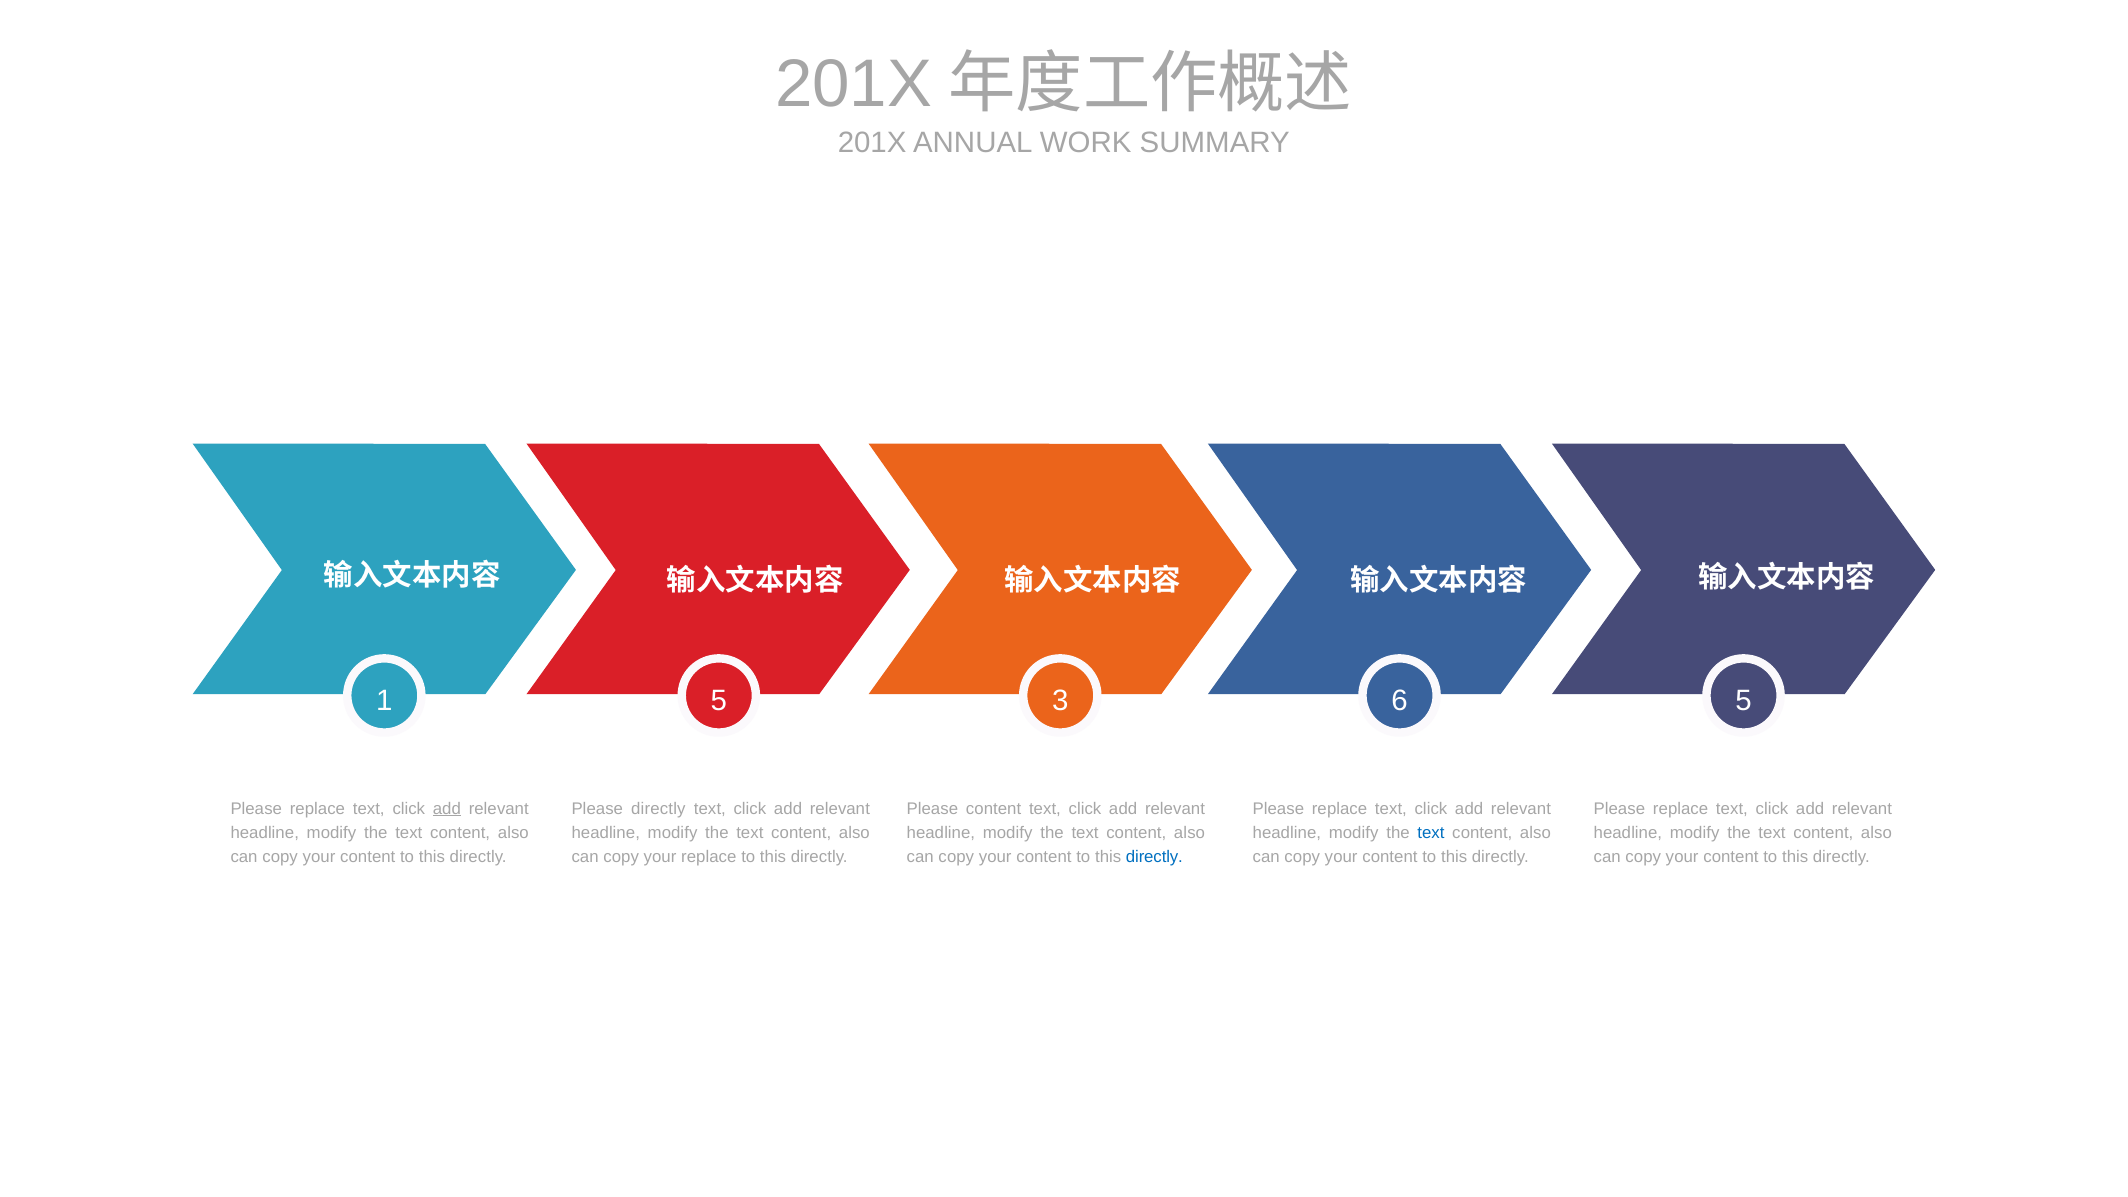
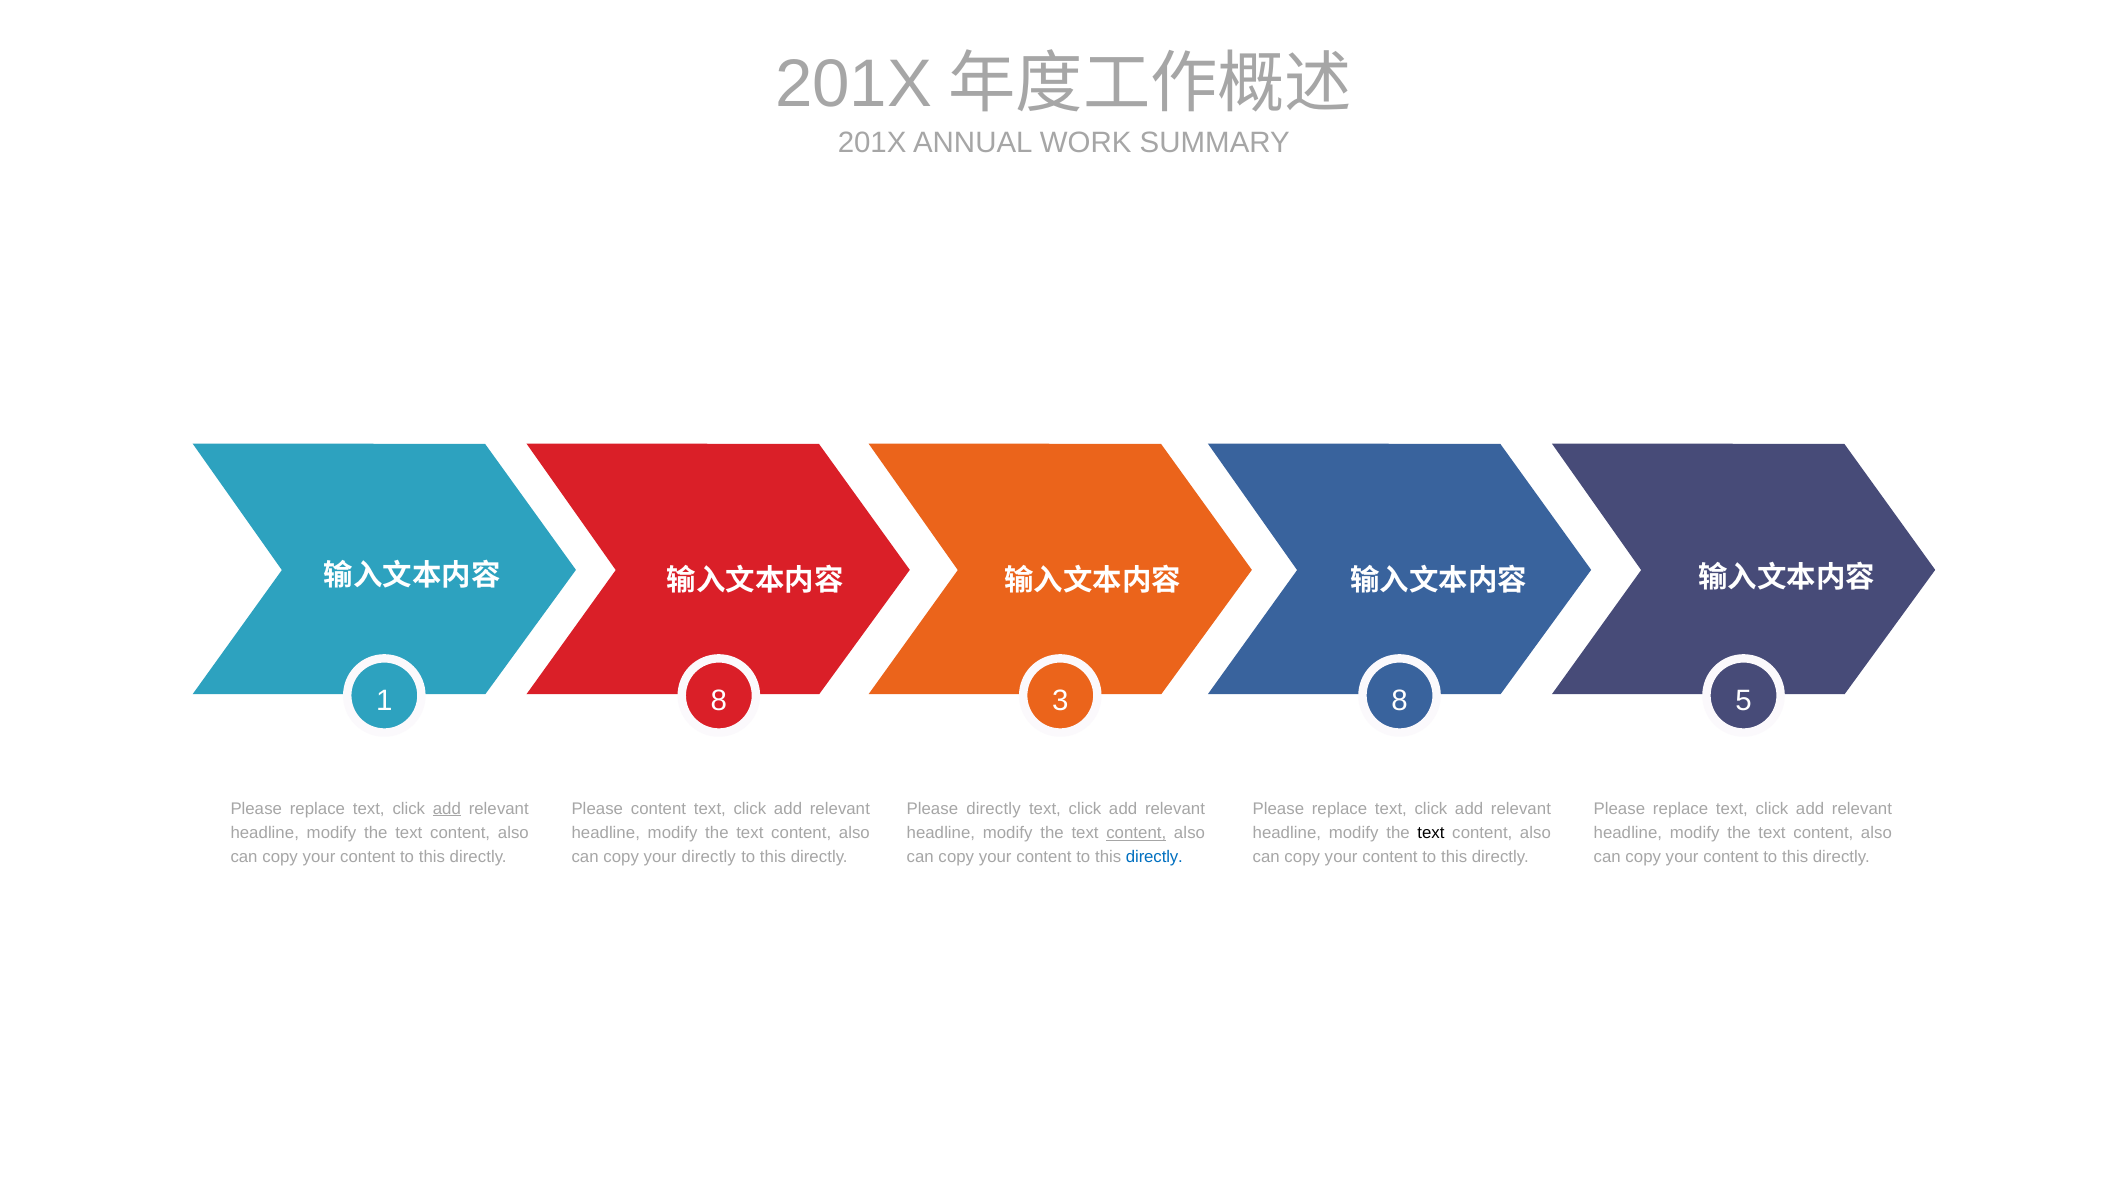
1 5: 5 -> 8 (719, 701)
3 6: 6 -> 8 (1400, 701)
Please directly: directly -> content (658, 809)
Please content: content -> directly (994, 809)
content underline: none -> present (1136, 833)
text colour: blue -> black (1431, 833)
your replace: replace -> directly (709, 857)
